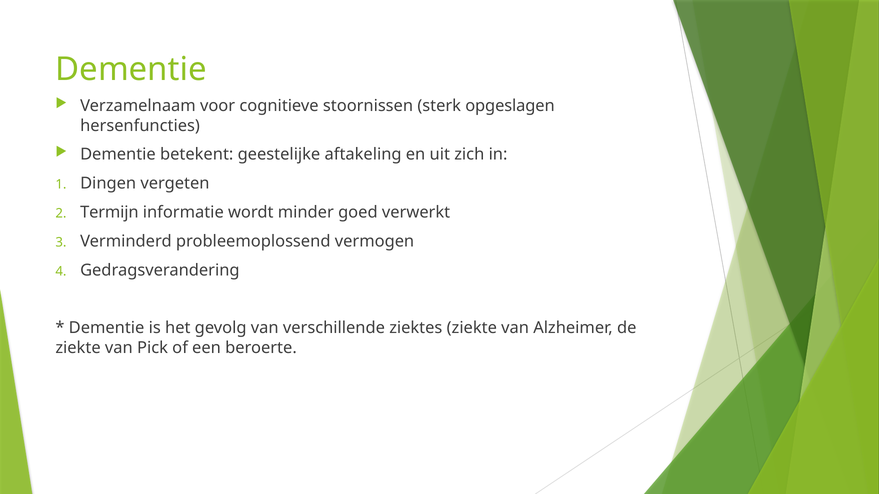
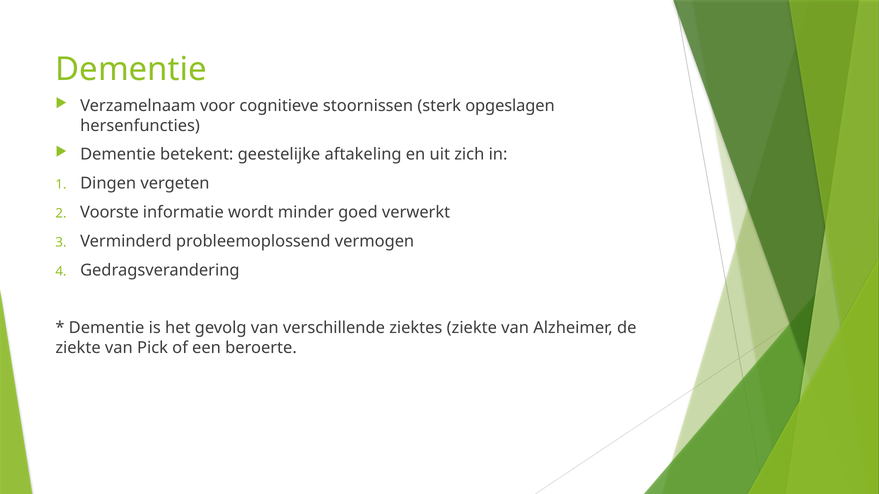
Termijn: Termijn -> Voorste (109, 213)
